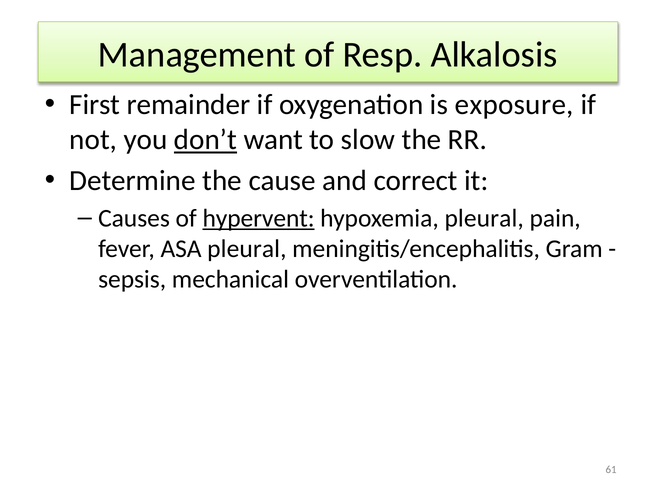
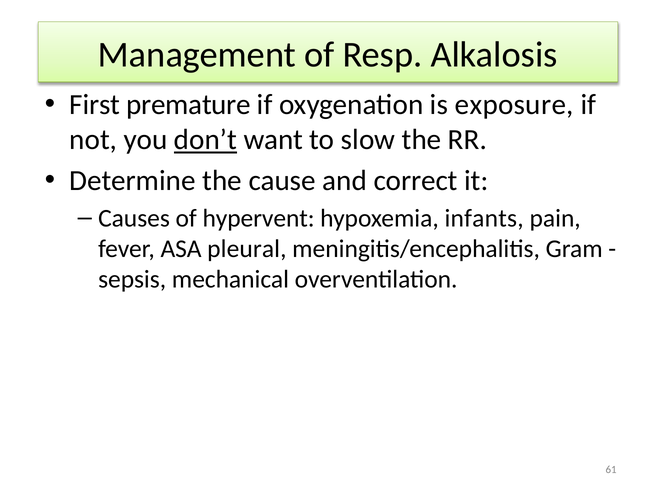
remainder: remainder -> premature (189, 105)
hypervent underline: present -> none (259, 218)
hypoxemia pleural: pleural -> infants (484, 218)
